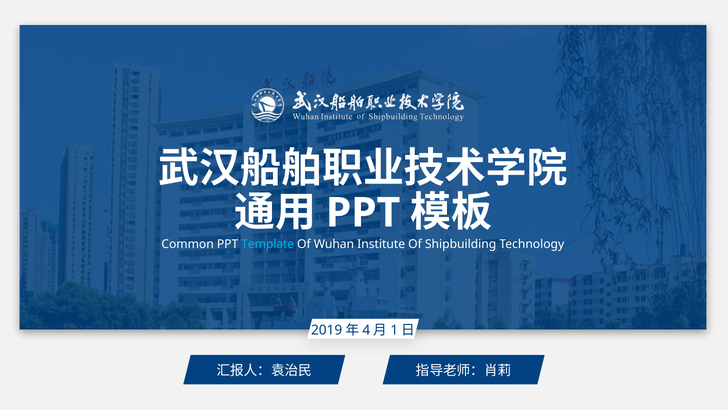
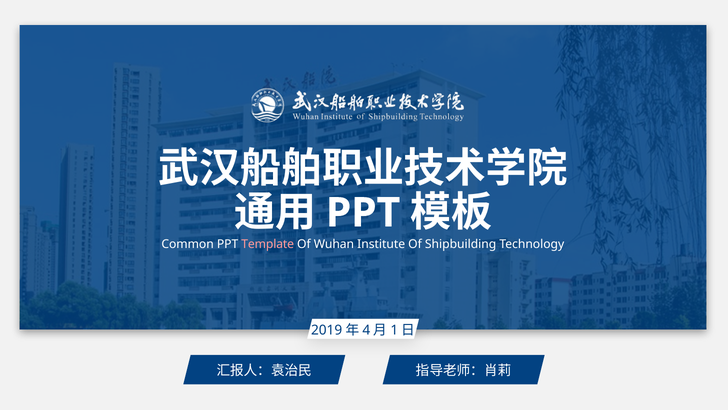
Template colour: light blue -> pink (268, 244)
